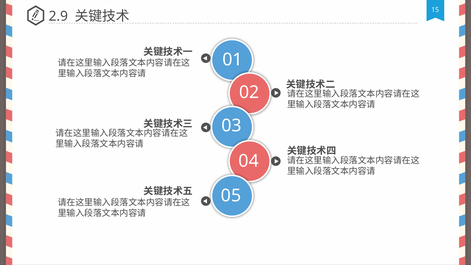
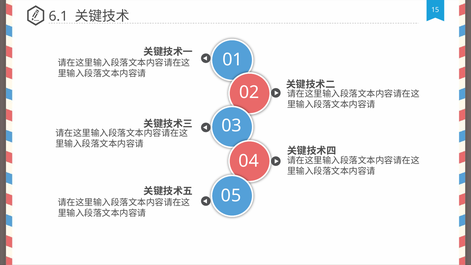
2.9: 2.9 -> 6.1 (58, 16)
